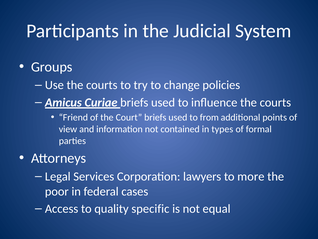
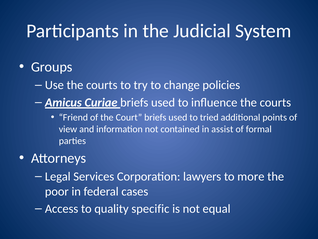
from: from -> tried (209, 117)
types: types -> assist (222, 129)
